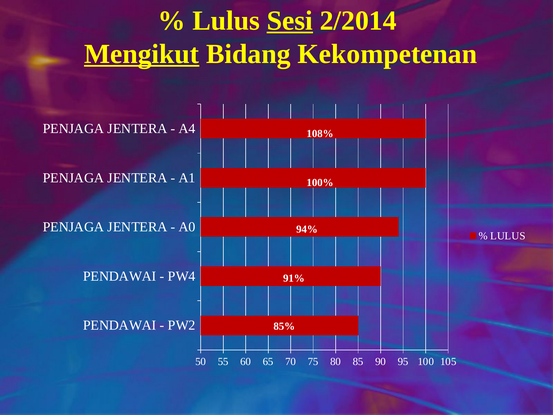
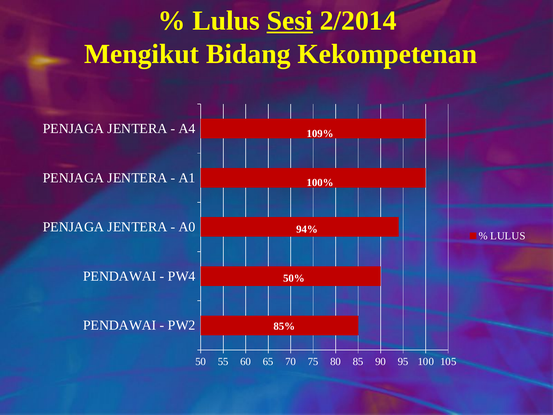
Mengikut underline: present -> none (142, 54)
108%: 108% -> 109% (320, 133)
91%: 91% -> 50% (294, 278)
